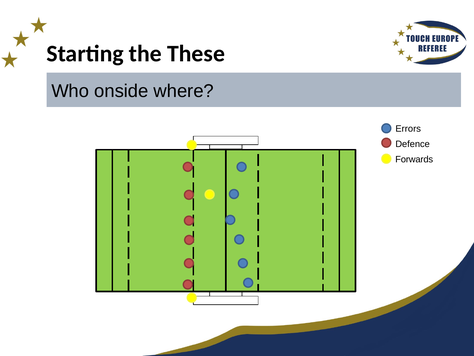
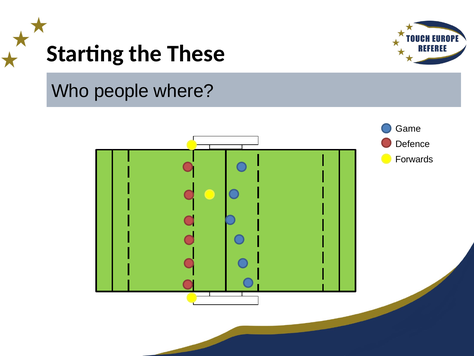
onside: onside -> people (121, 91)
Errors: Errors -> Game (408, 129)
